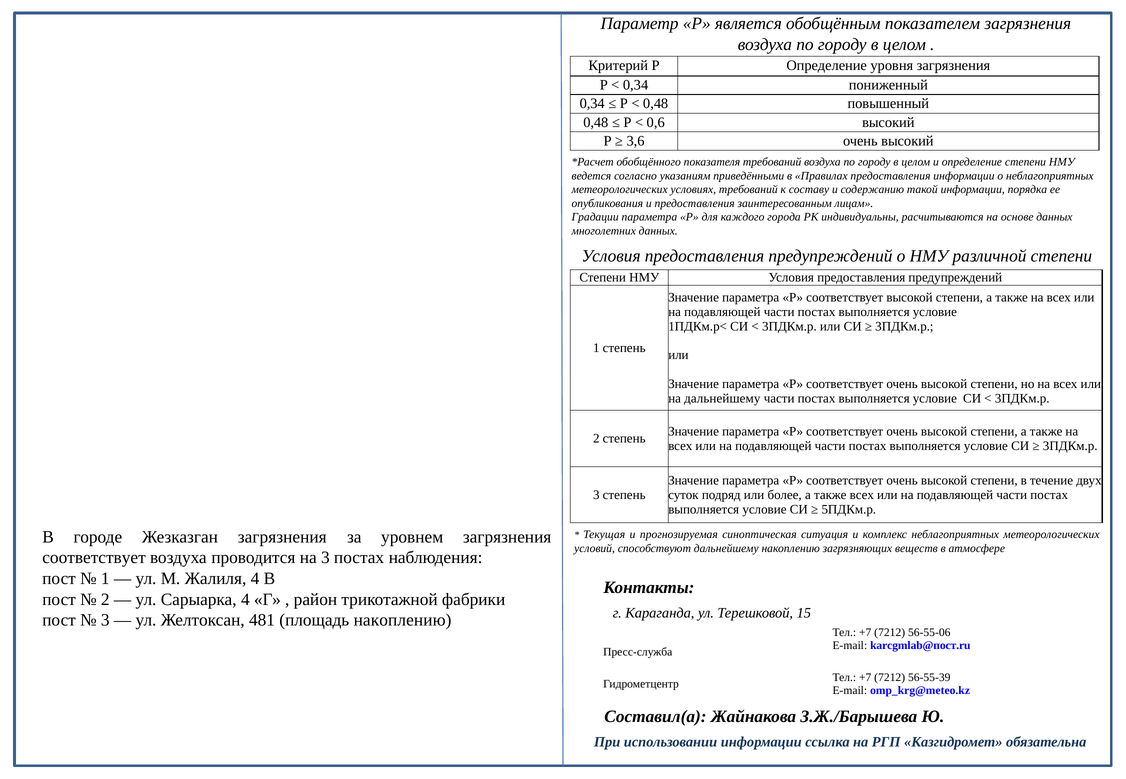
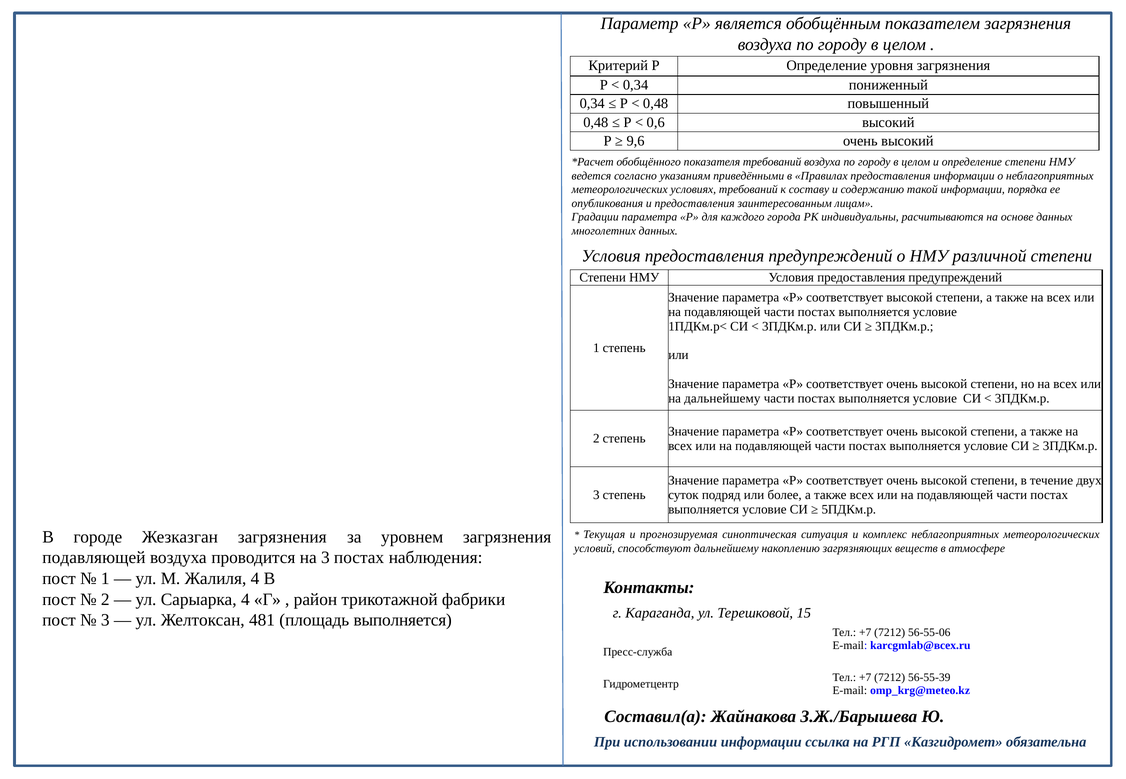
3,6: 3,6 -> 9,6 (636, 141)
соответствует: соответствует -> подавляющей (94, 558)
площадь накоплению: накоплению -> выполняется (403, 621)
karcgmlab@пост.ru: karcgmlab@пост.ru -> karcgmlab@всех.ru (920, 646)
